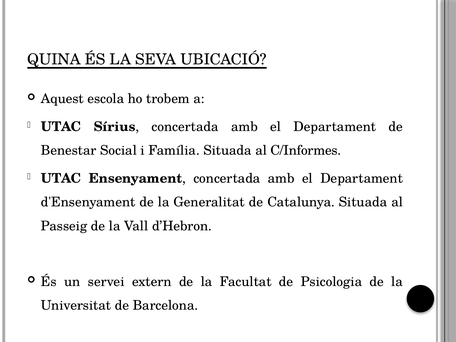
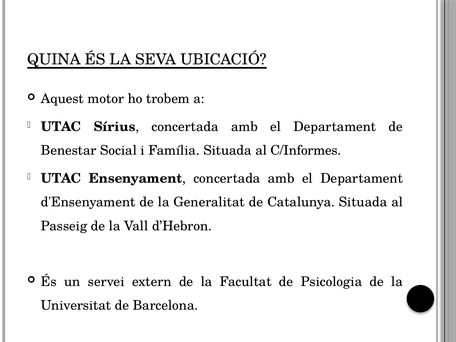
escola: escola -> motor (106, 99)
